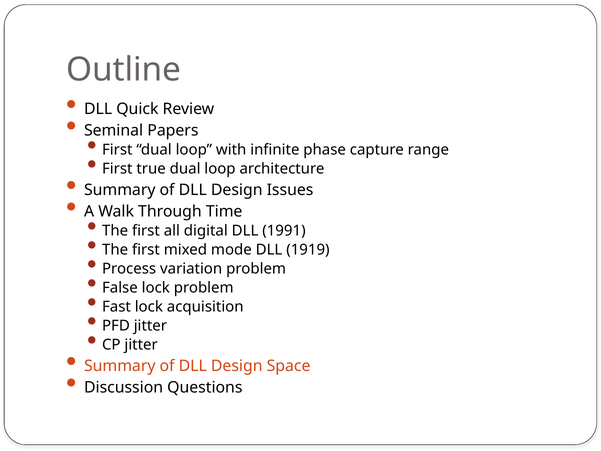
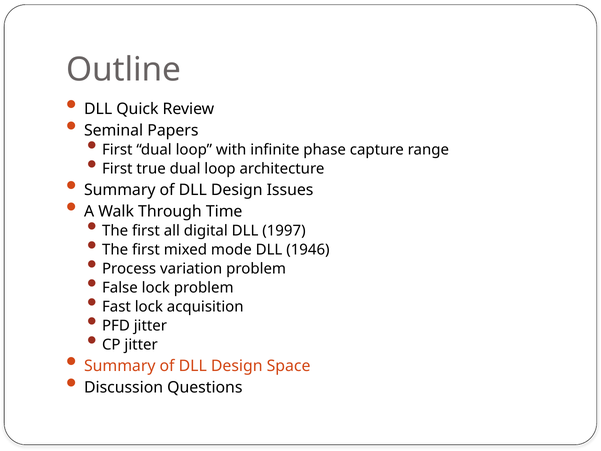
1991: 1991 -> 1997 (284, 231)
1919: 1919 -> 1946 (308, 250)
